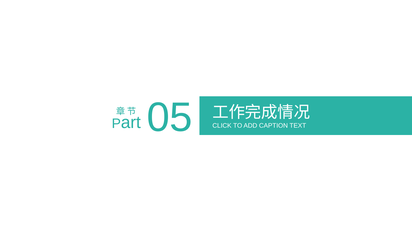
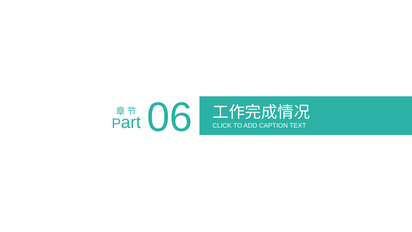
05: 05 -> 06 (170, 118)
